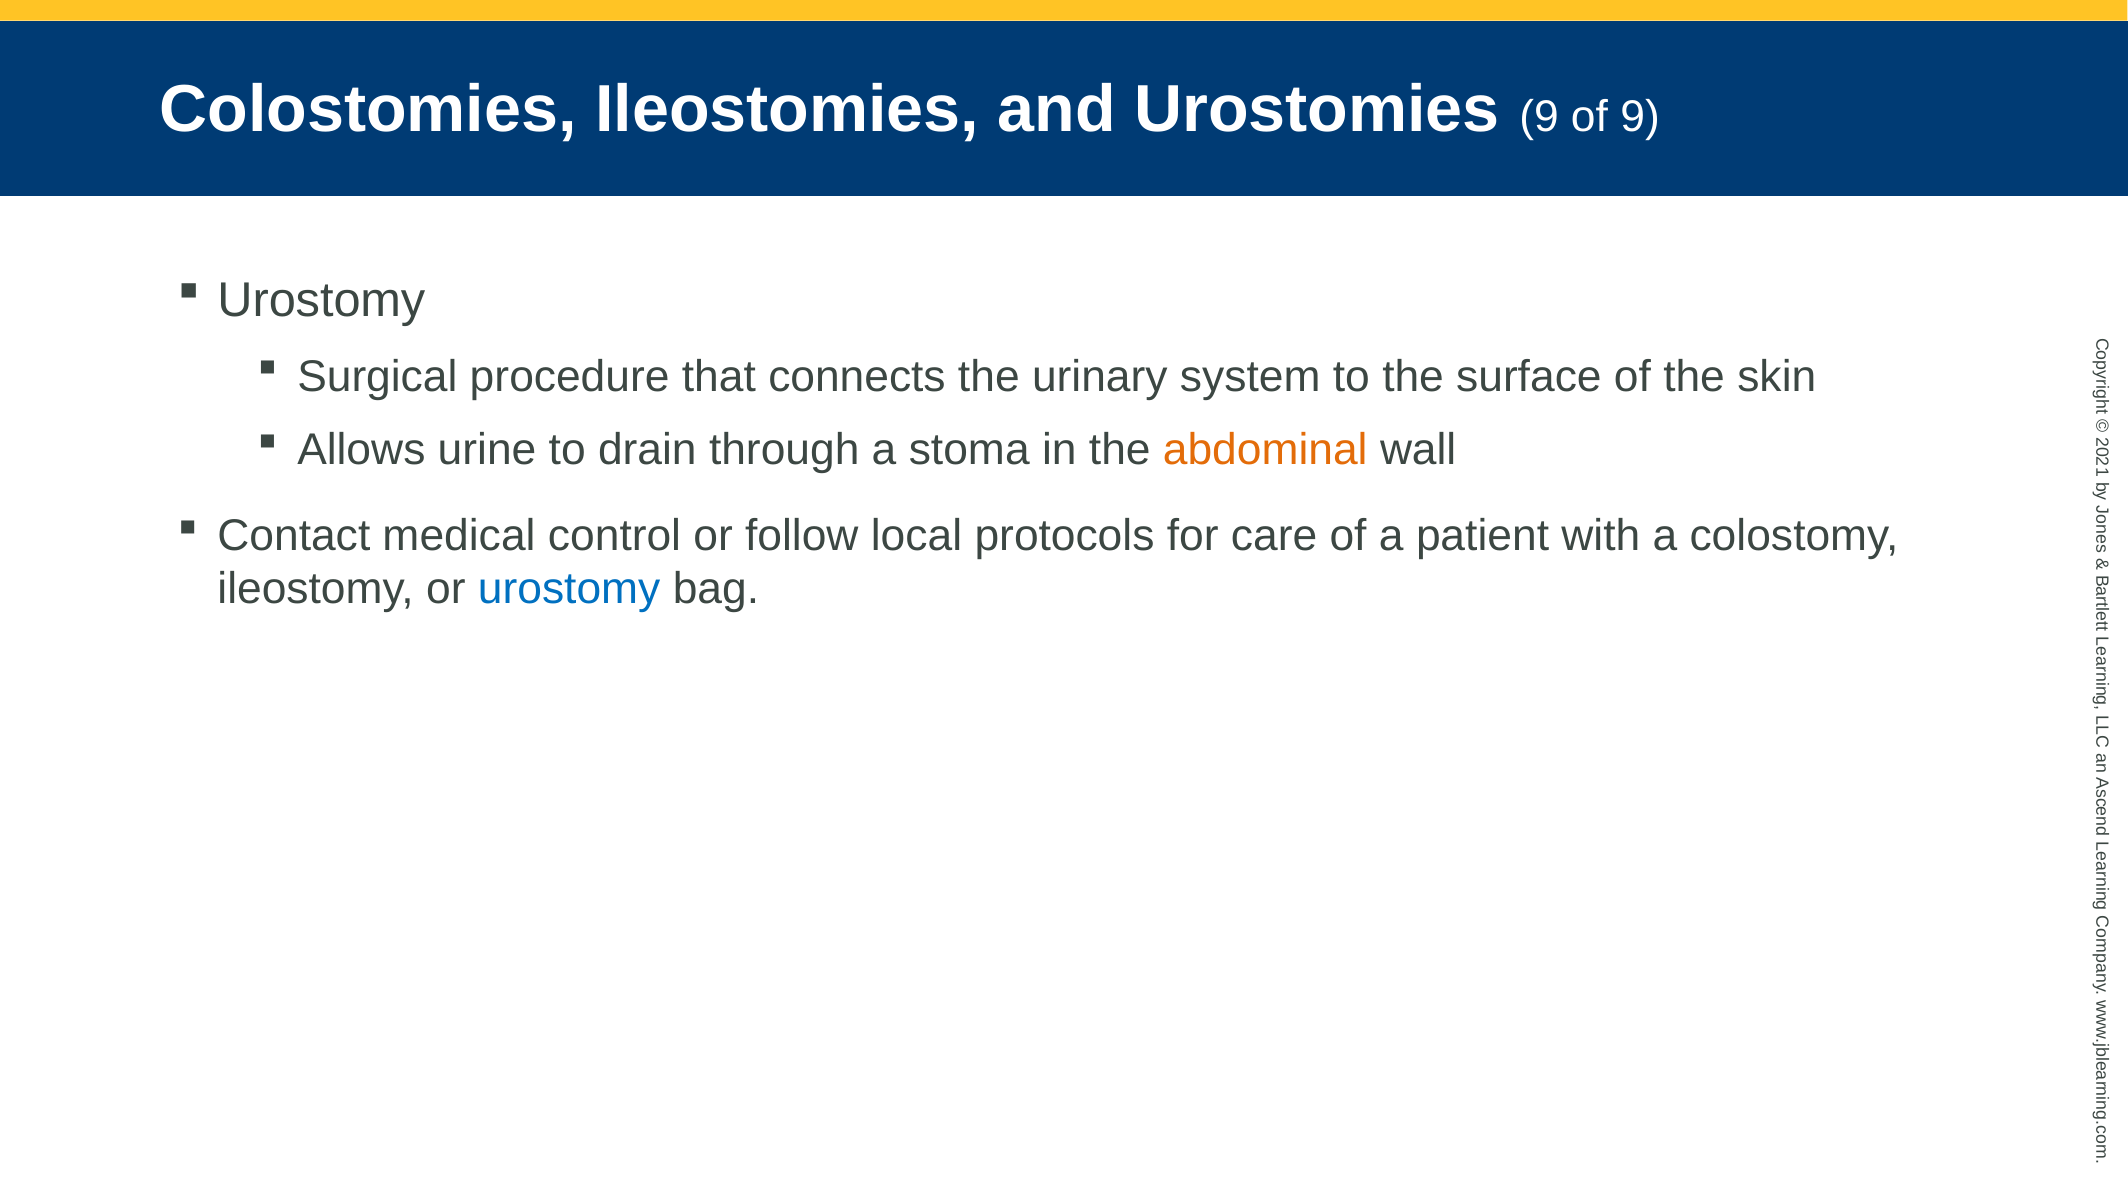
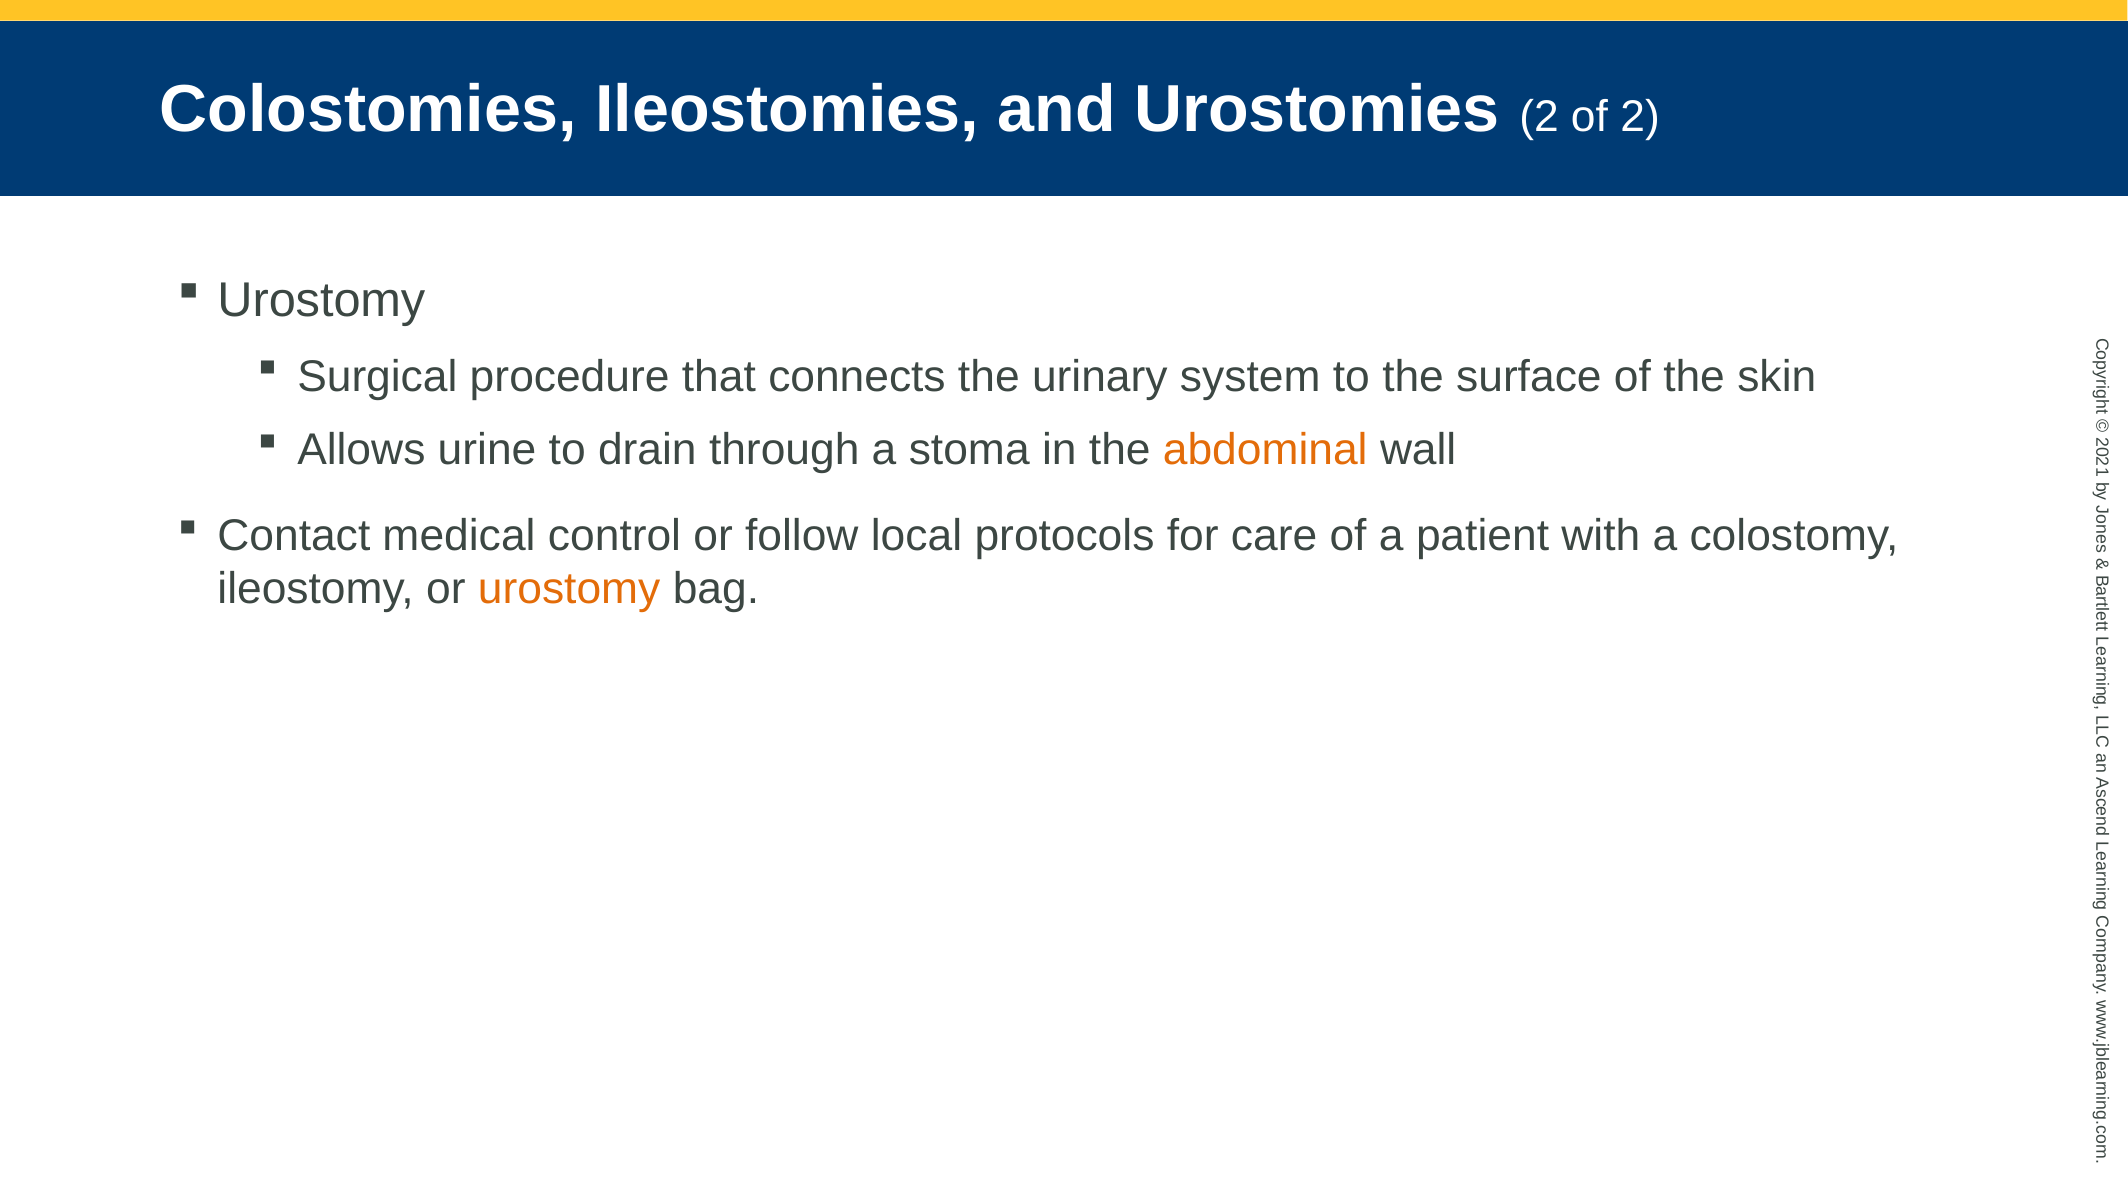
Urostomies 9: 9 -> 2 (1539, 117)
of 9: 9 -> 2 (1640, 117)
urostomy colour: blue -> orange (569, 589)
